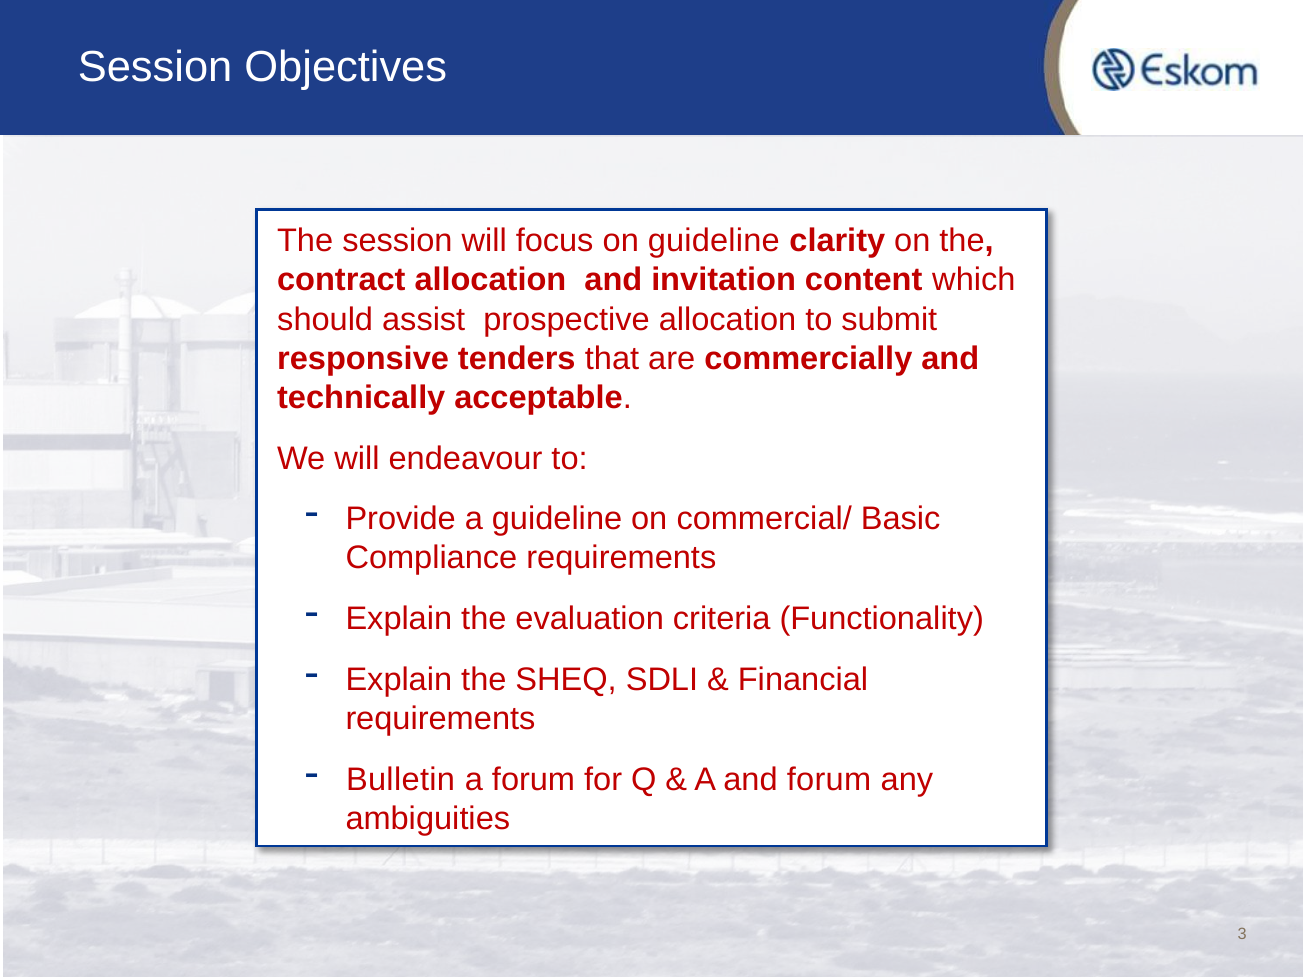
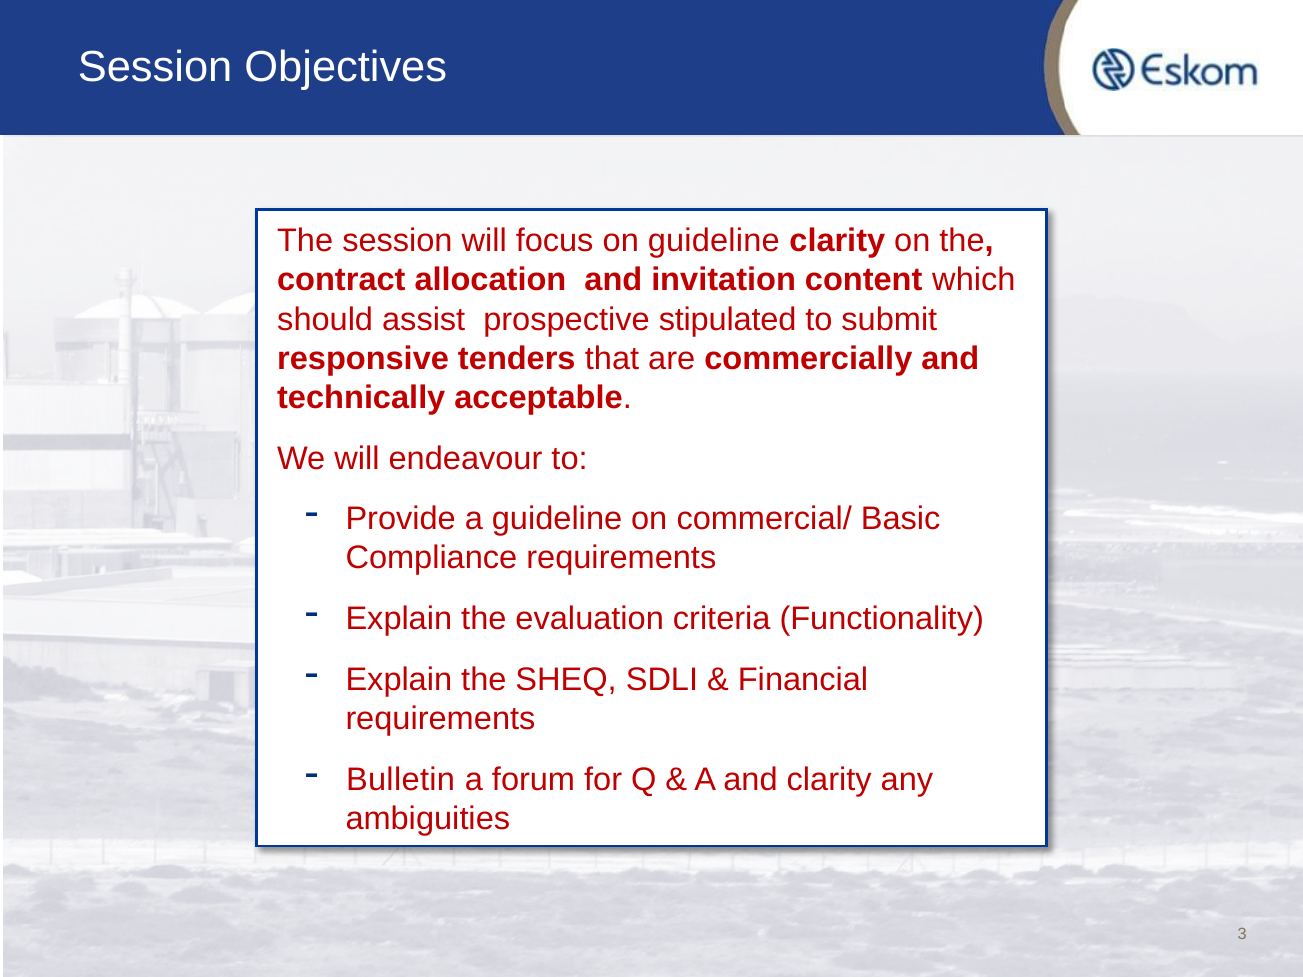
prospective allocation: allocation -> stipulated (728, 319)
and forum: forum -> clarity (829, 780)
